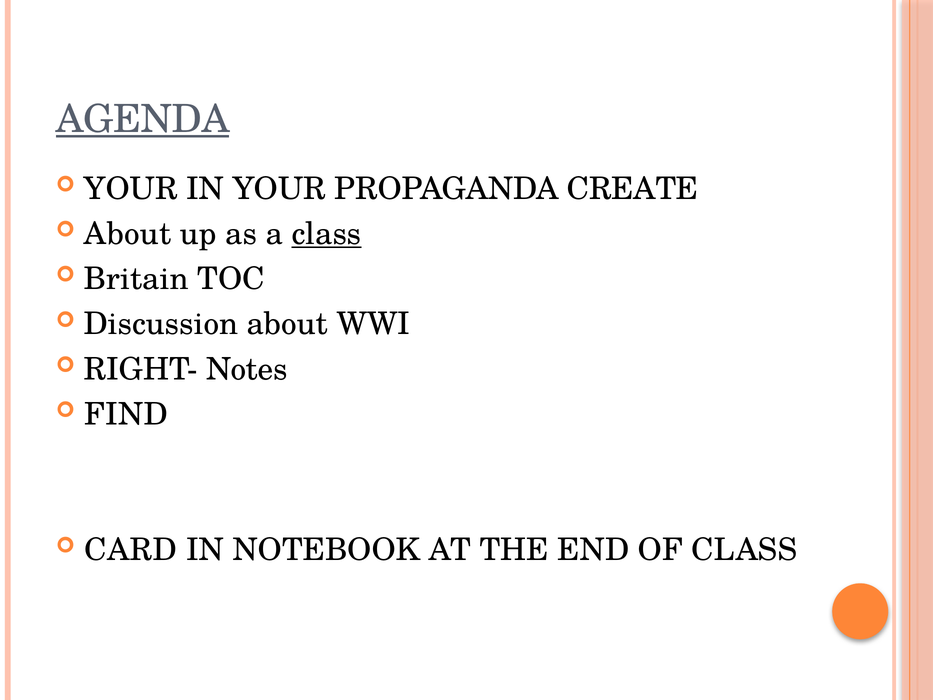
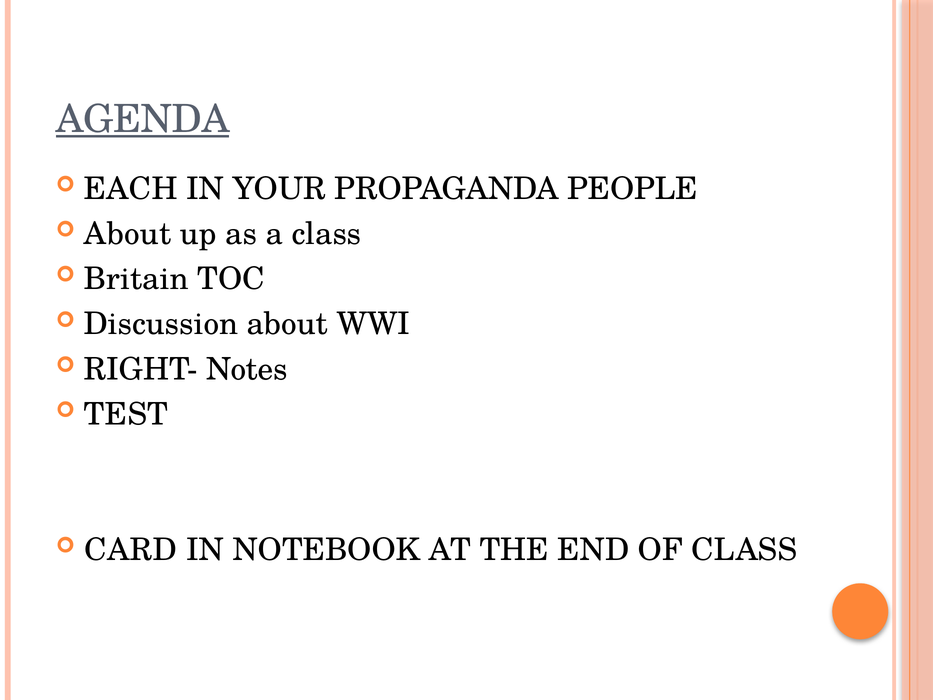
YOUR: YOUR -> EACH (131, 189)
CREATE: CREATE -> PEOPLE (633, 189)
class underline: present -> none (326, 234)
FIND: FIND -> TEST (126, 414)
